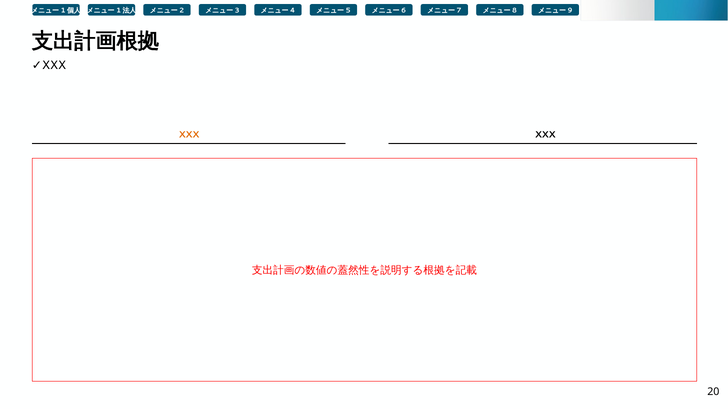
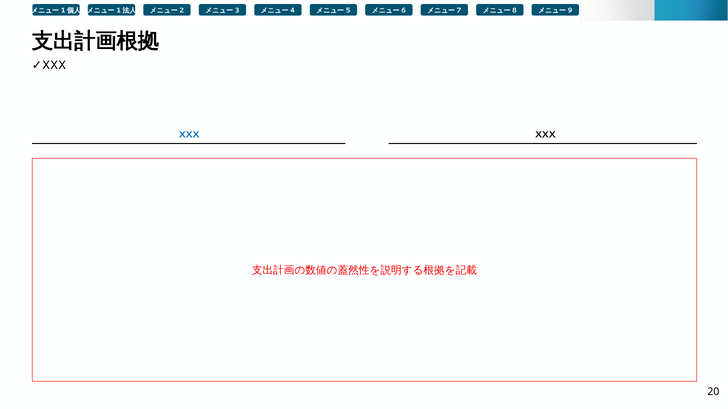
XXX colour: orange -> blue (189, 135)
